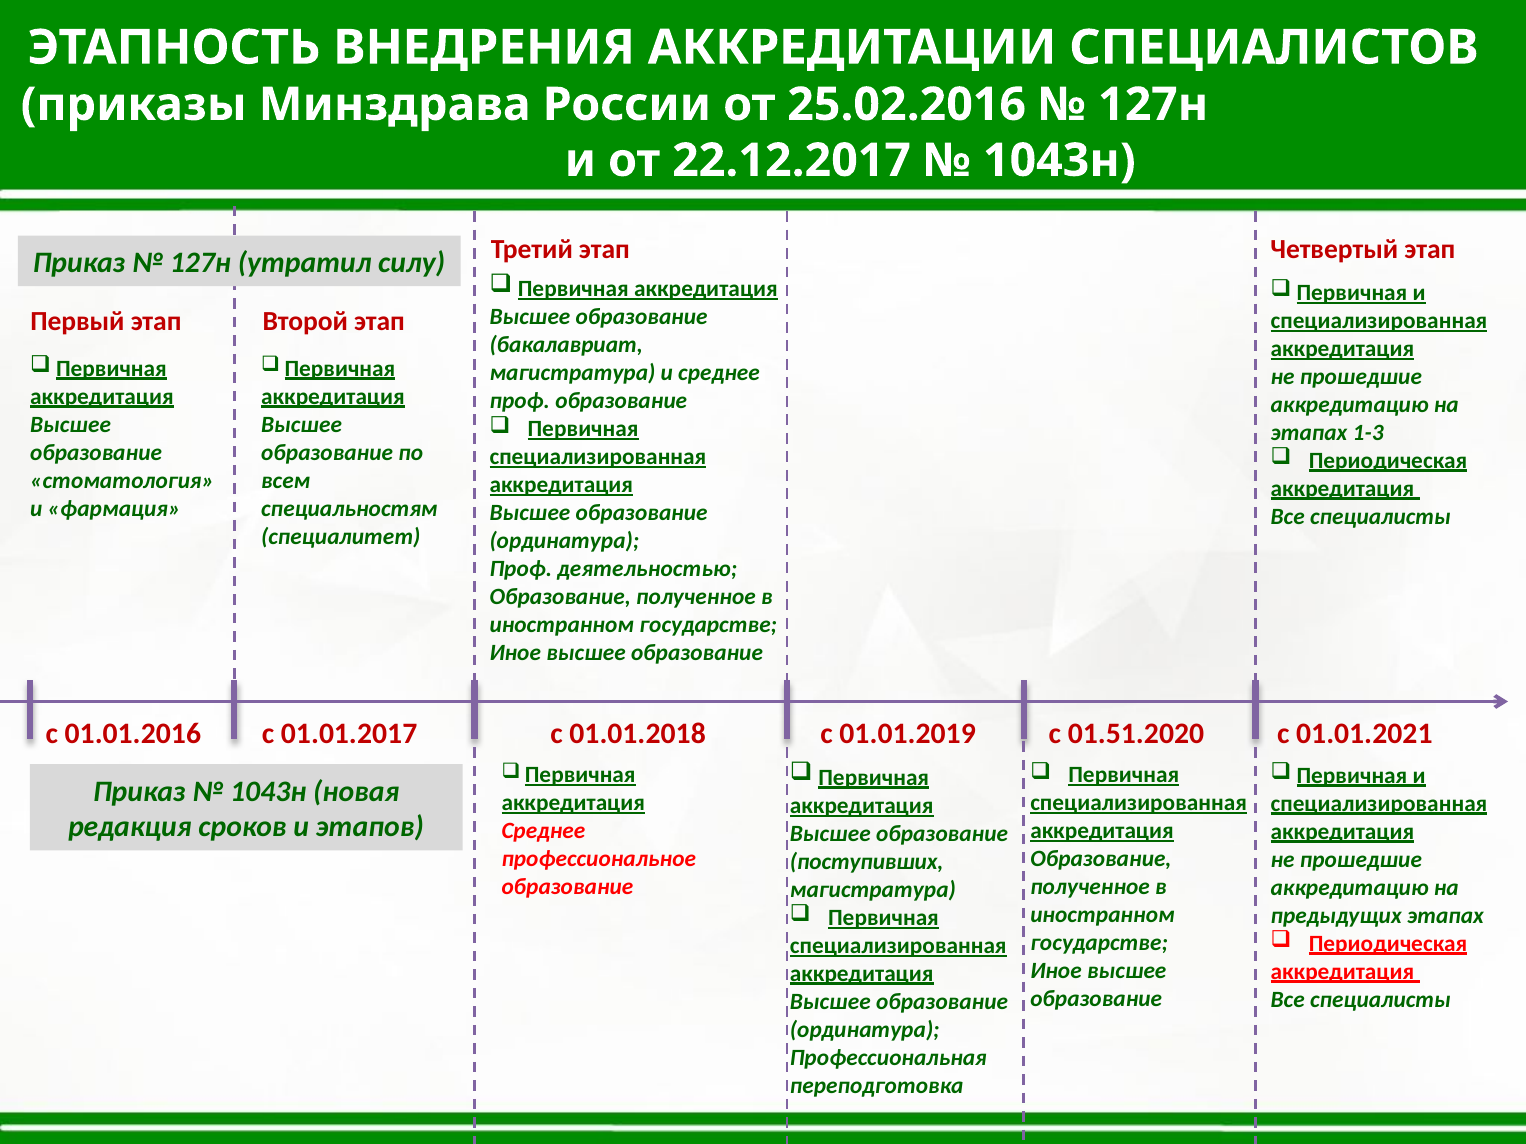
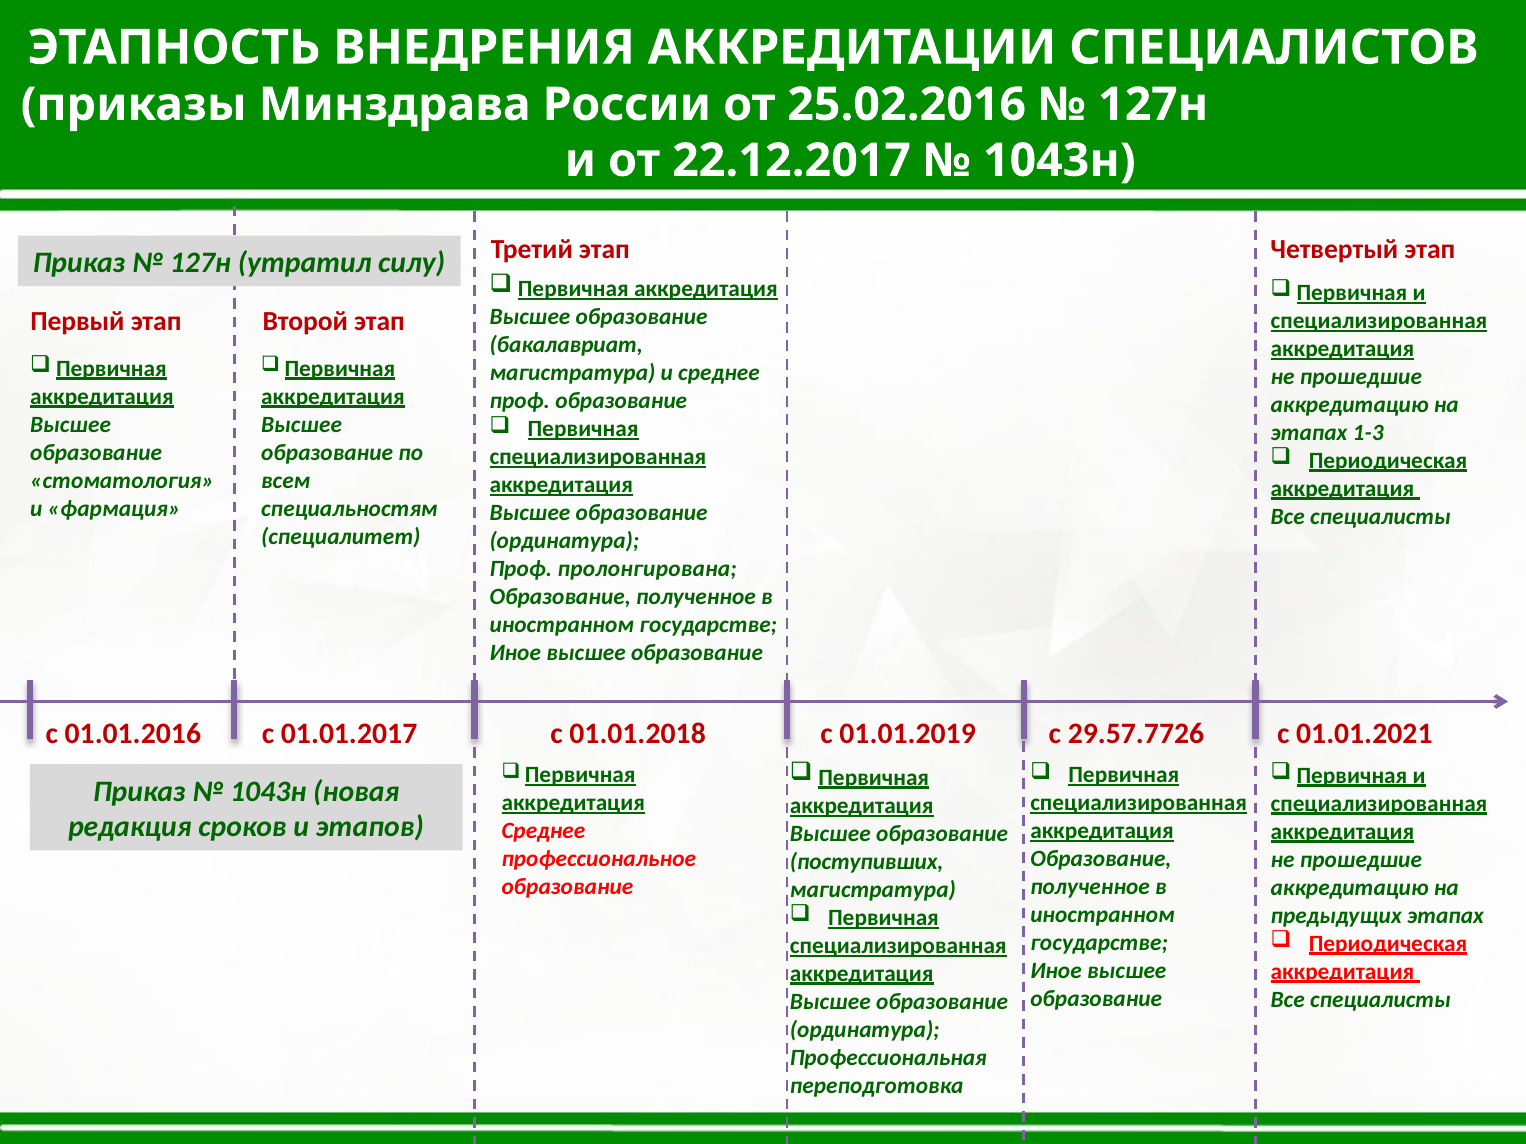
деятельностью: деятельностью -> пролонгирована (647, 569)
01.51.2020: 01.51.2020 -> 29.57.7726 (1136, 734)
